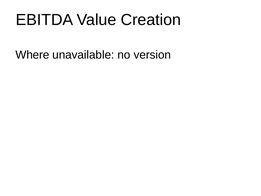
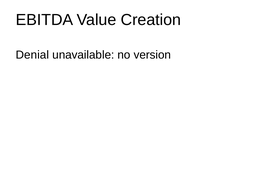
Where: Where -> Denial (32, 55)
